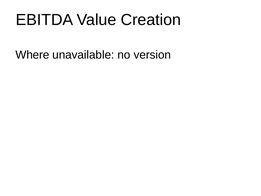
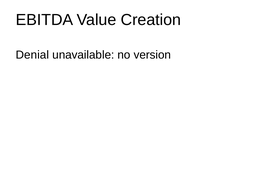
Where: Where -> Denial (32, 55)
